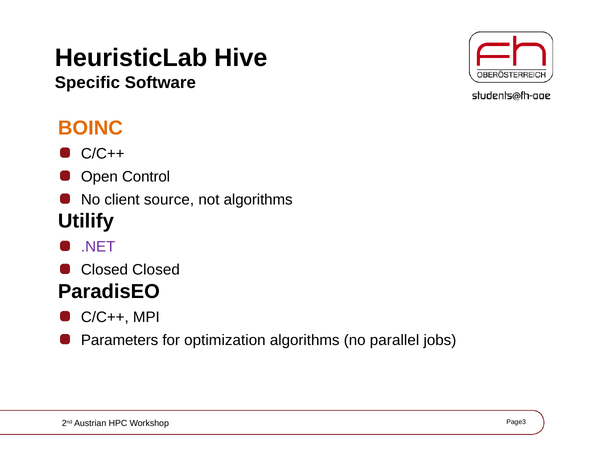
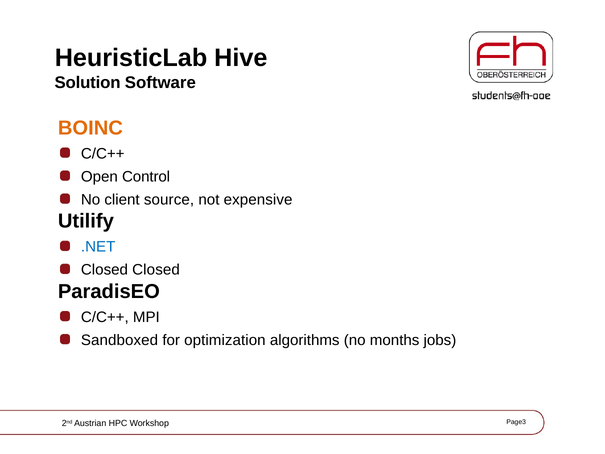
Specific: Specific -> Solution (88, 83)
not algorithms: algorithms -> expensive (258, 200)
.NET colour: purple -> blue (98, 247)
Parameters: Parameters -> Sandboxed (120, 340)
parallel: parallel -> months (395, 340)
